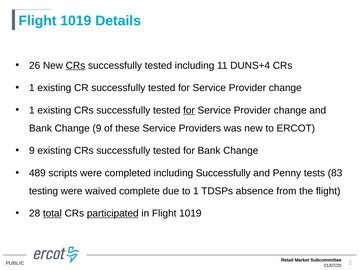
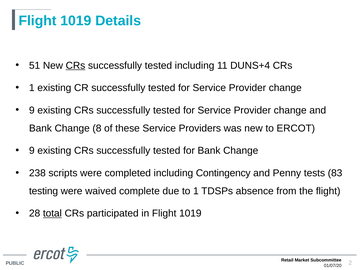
26: 26 -> 51 (35, 65)
1: 1 -> 9 (32, 110)
for underline: present -> none (189, 110)
Change 9: 9 -> 8 (97, 128)
489: 489 -> 238 (37, 173)
including Successfully: Successfully -> Contingency (223, 173)
participated underline: present -> none (113, 213)
